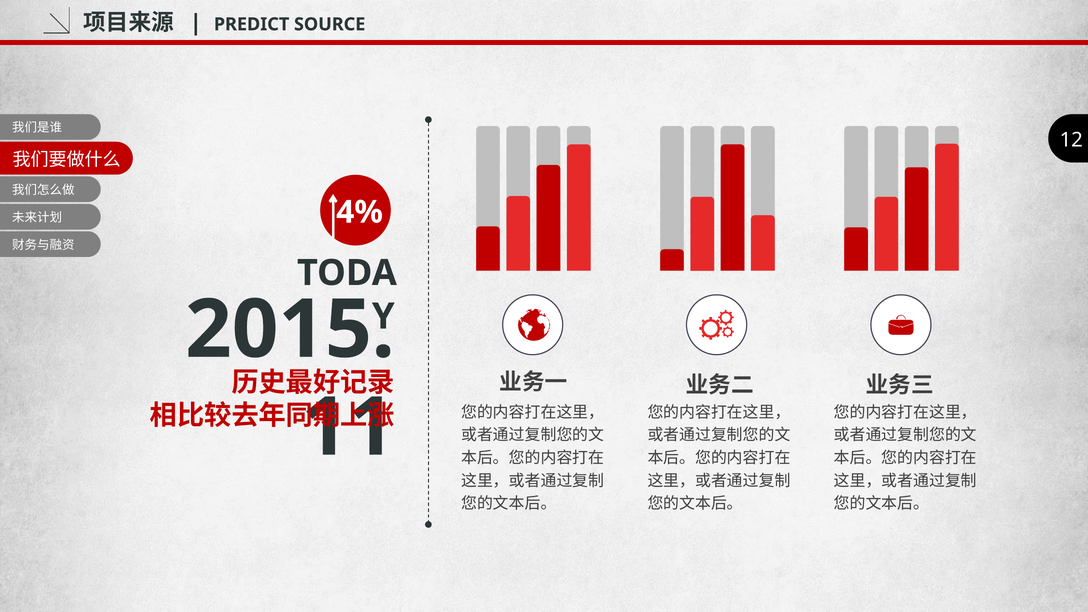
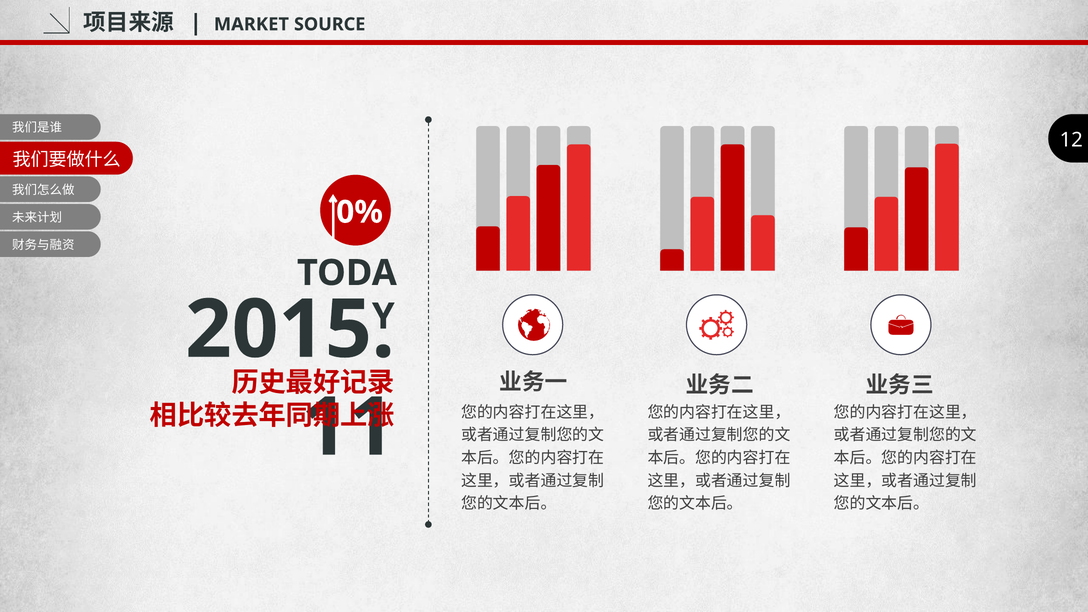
PREDICT: PREDICT -> MARKET (251, 24)
4%: 4% -> 0% (360, 212)
